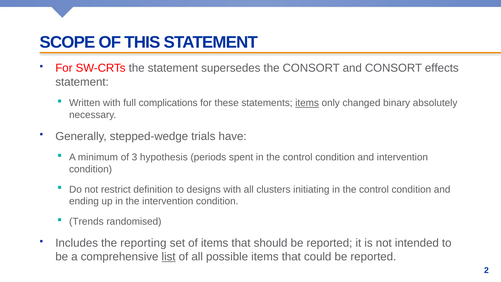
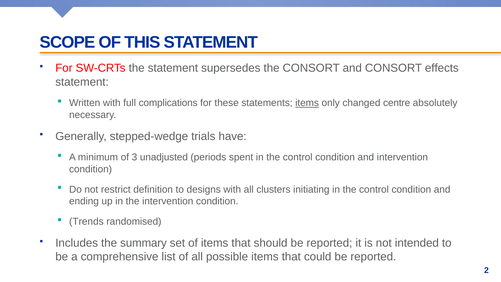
binary: binary -> centre (397, 103)
hypothesis: hypothesis -> unadjusted (164, 157)
reporting: reporting -> summary (143, 243)
list underline: present -> none (169, 257)
